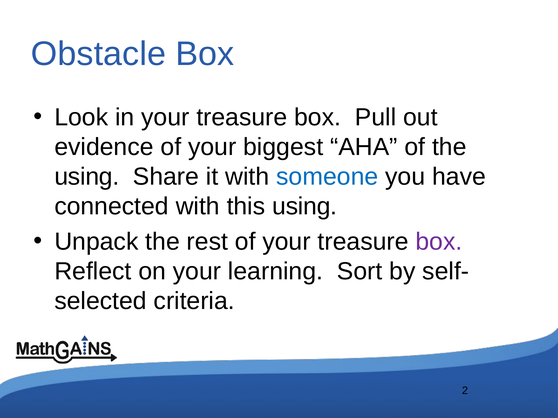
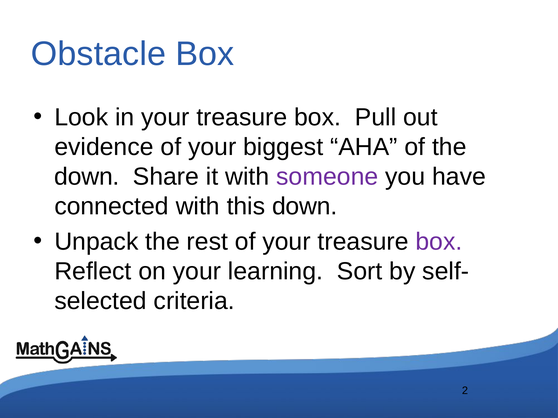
using: using -> down (87, 177)
someone colour: blue -> purple (327, 177)
this using: using -> down (305, 207)
